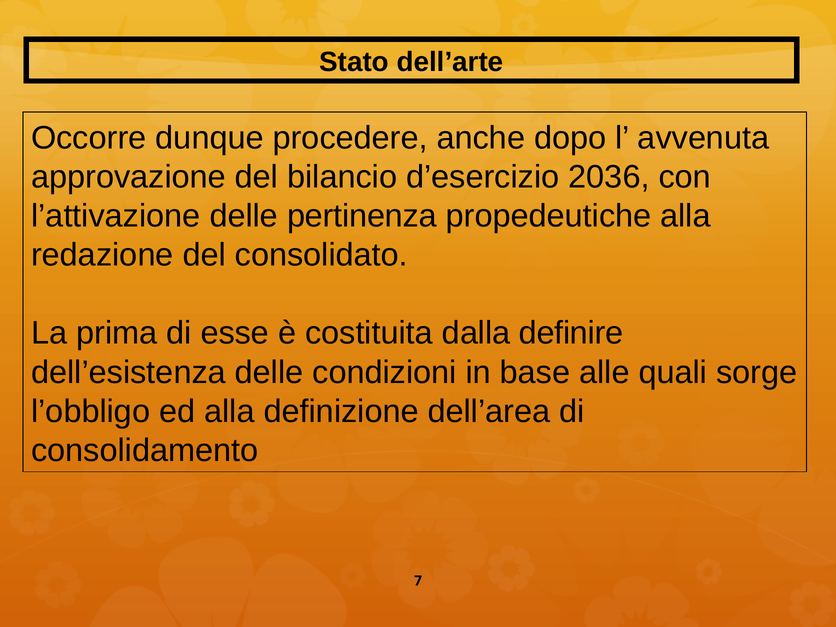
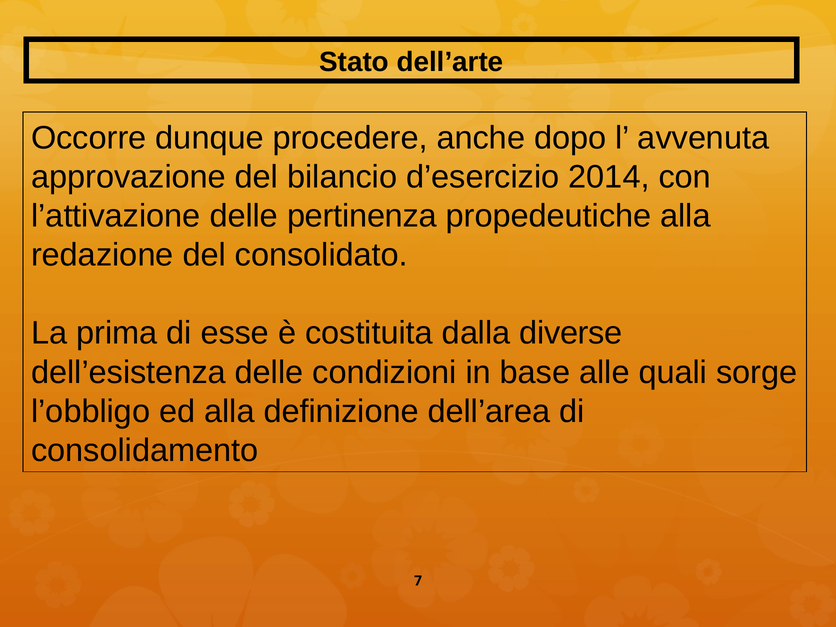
2036: 2036 -> 2014 (609, 177)
definire: definire -> diverse (571, 333)
